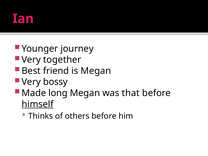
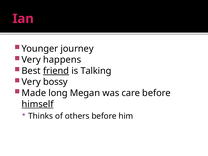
together: together -> happens (62, 60)
friend underline: none -> present (56, 71)
is Megan: Megan -> Talking (96, 71)
that: that -> care (131, 93)
